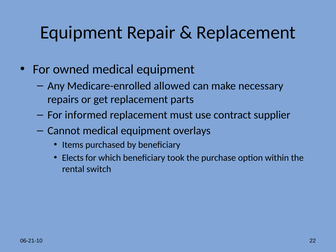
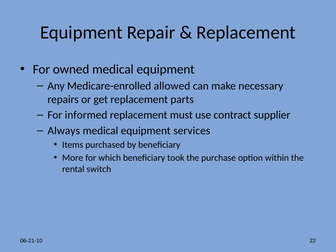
Cannot: Cannot -> Always (64, 131)
overlays: overlays -> services (192, 131)
Elects: Elects -> More (73, 158)
